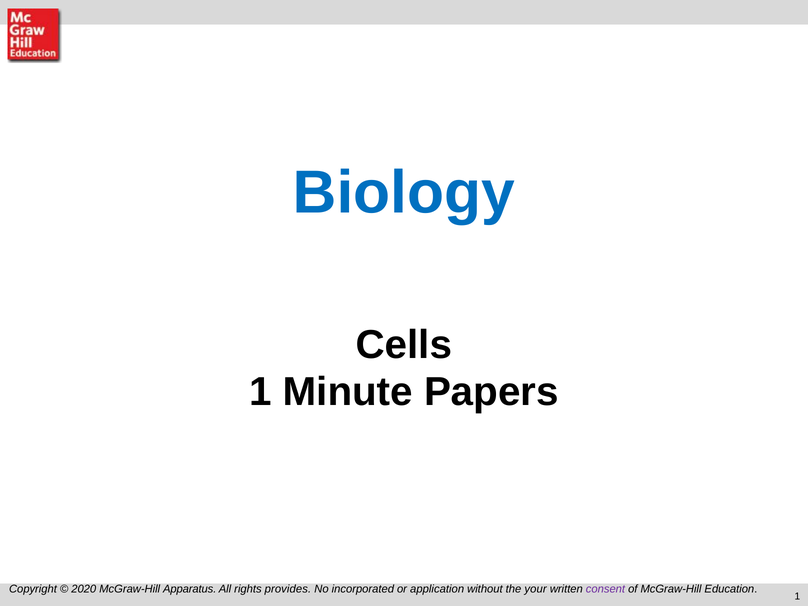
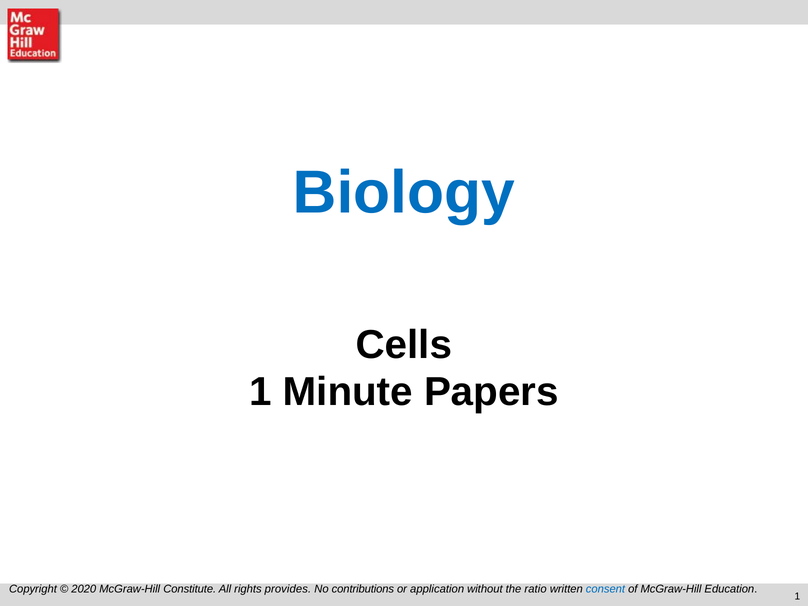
Apparatus: Apparatus -> Constitute (190, 589)
incorporated: incorporated -> contributions (363, 589)
your: your -> ratio (536, 589)
consent colour: purple -> blue (605, 589)
